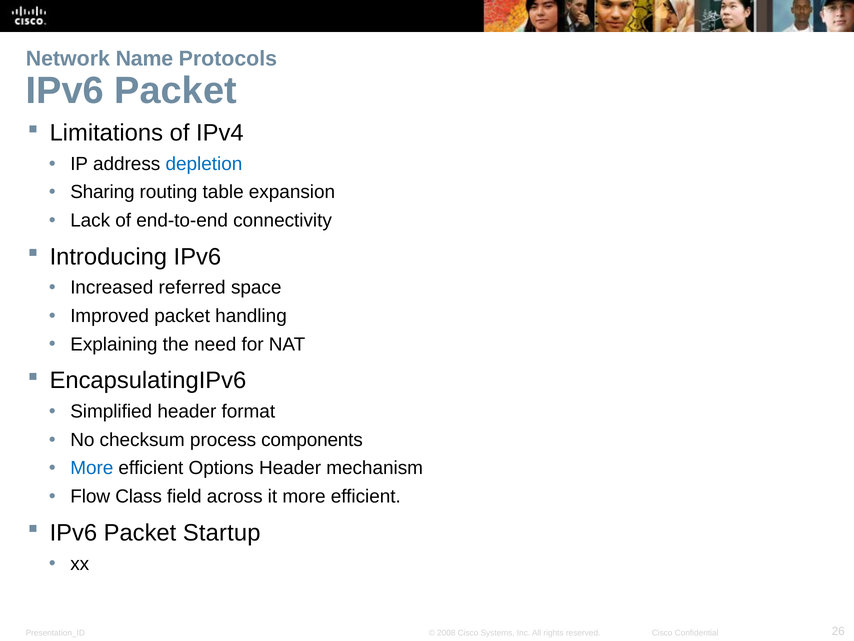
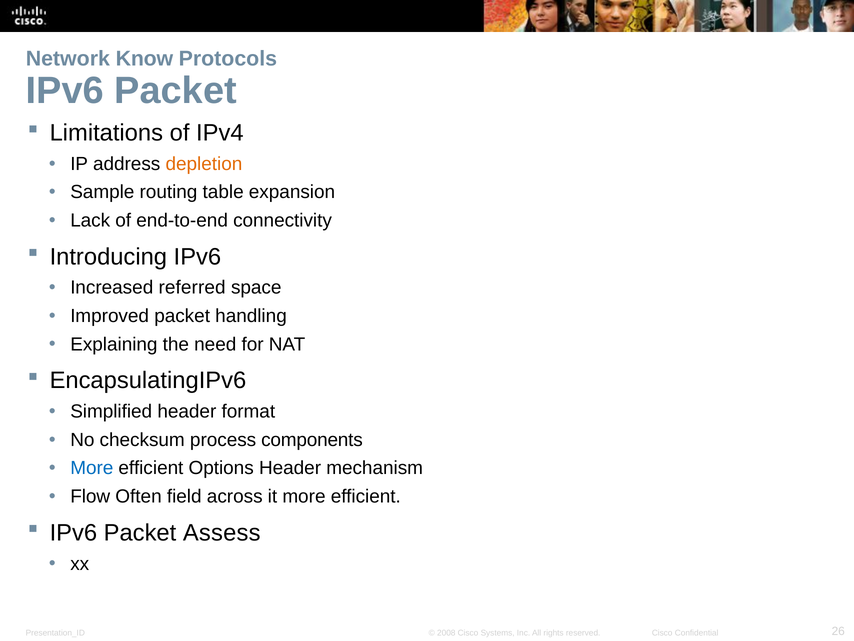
Name: Name -> Know (144, 59)
depletion colour: blue -> orange (204, 164)
Sharing: Sharing -> Sample (102, 192)
Class: Class -> Often (139, 496)
Startup: Startup -> Assess (222, 532)
